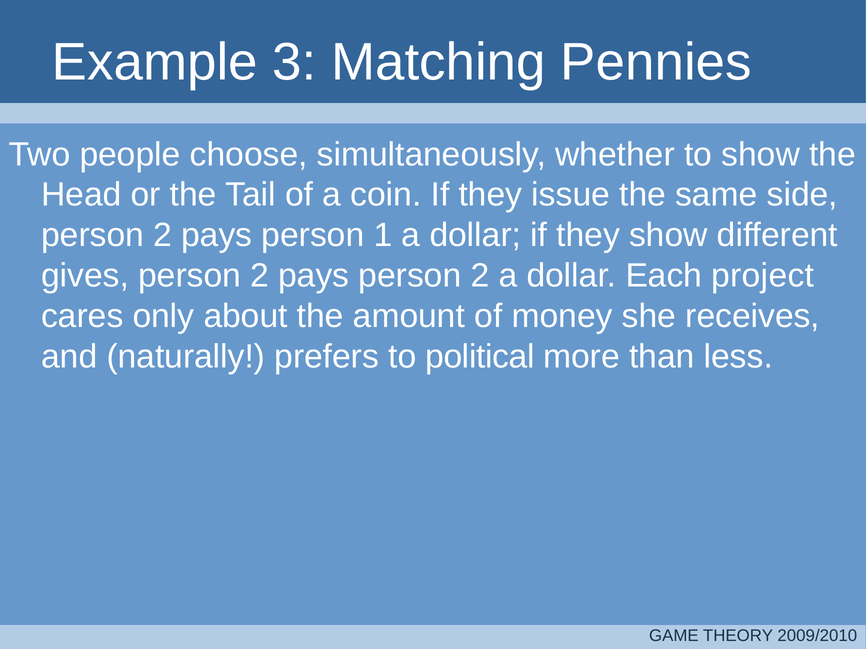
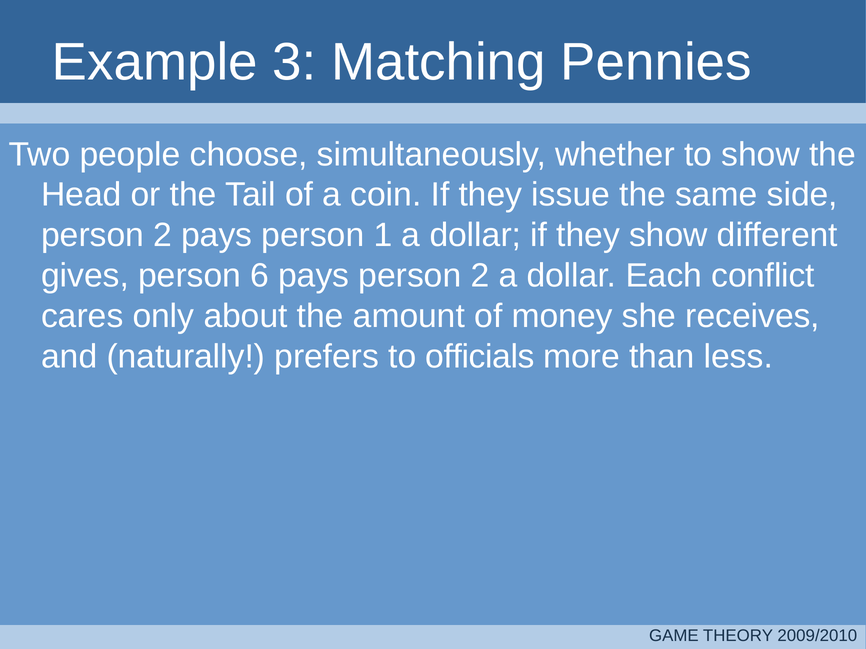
2: 2 -> 6 (260, 276)
project: project -> conflict (763, 276)
political: political -> officials (480, 357)
